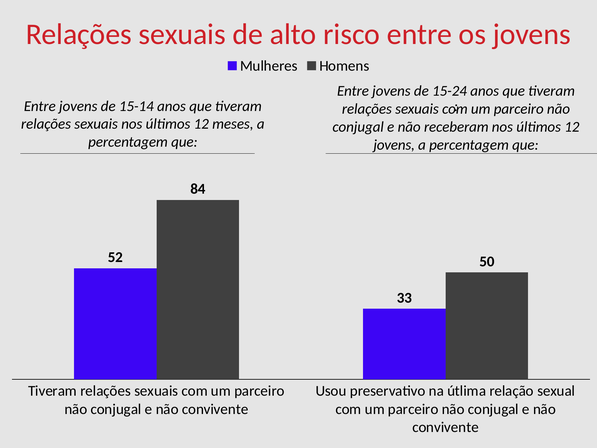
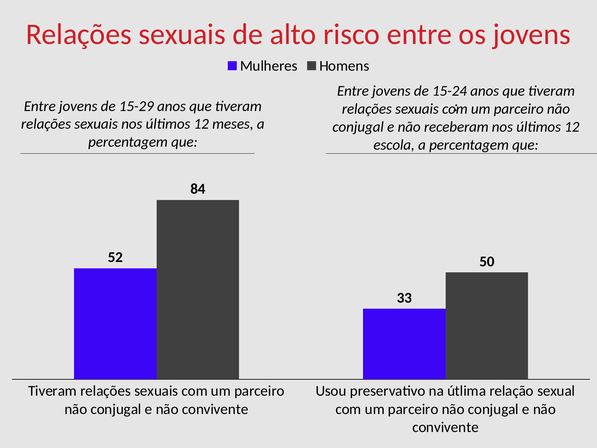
15-14: 15-14 -> 15-29 (136, 106)
jovens: jovens -> escola (394, 145)
